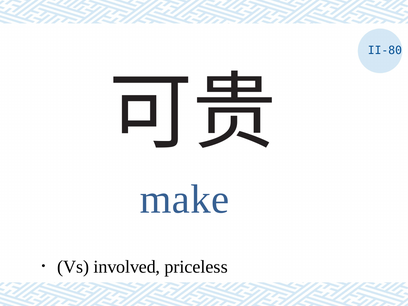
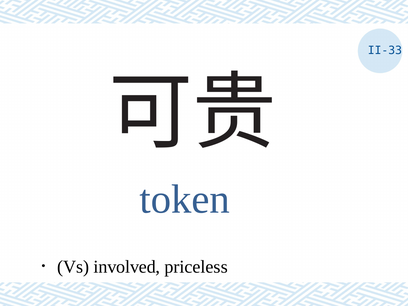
II-80: II-80 -> II-33 (385, 50)
make: make -> token (185, 199)
